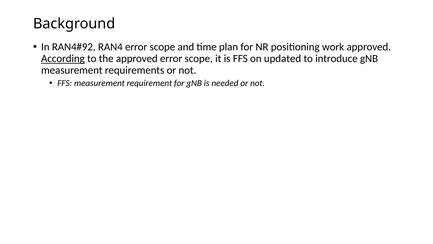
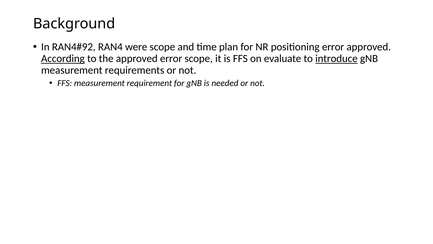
RAN4 error: error -> were (136, 47)
positioning work: work -> error (333, 47)
updated: updated -> evaluate (283, 58)
introduce underline: none -> present (336, 58)
